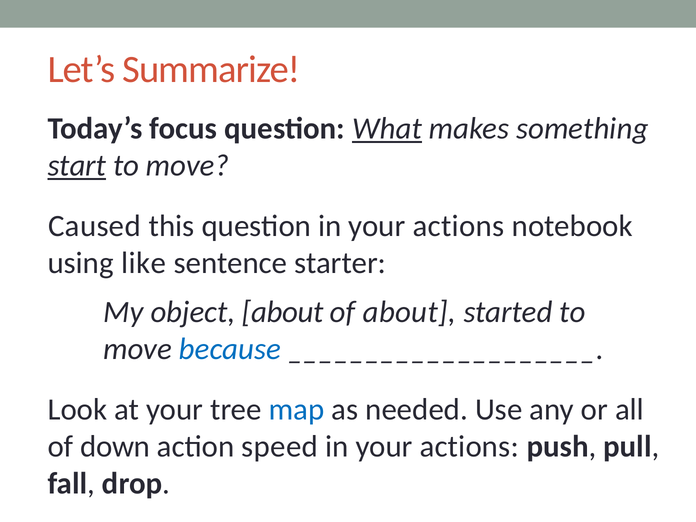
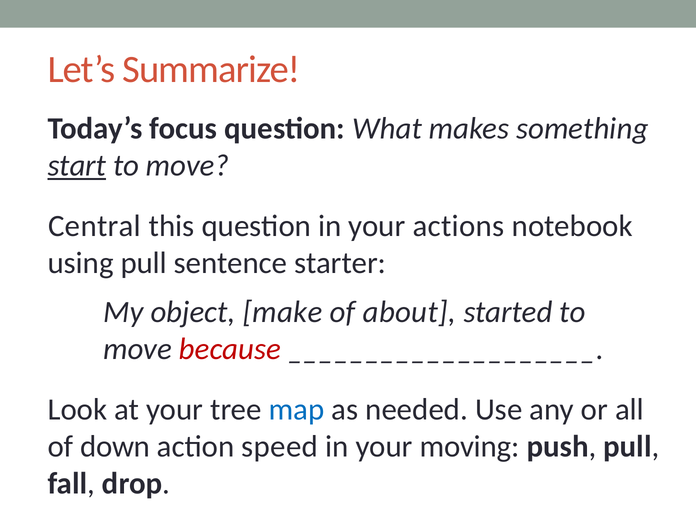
What underline: present -> none (387, 129)
Caused: Caused -> Central (94, 226)
using like: like -> pull (144, 263)
object about: about -> make (283, 312)
because colour: blue -> red (230, 349)
actions: actions -> moving (469, 447)
